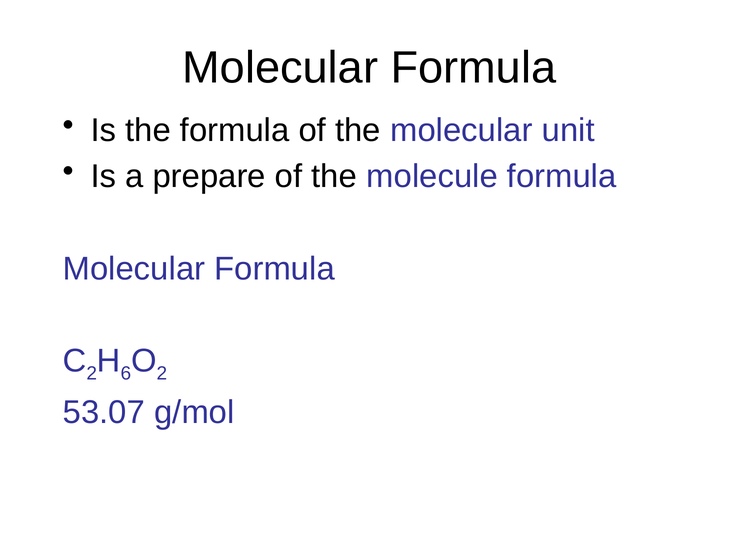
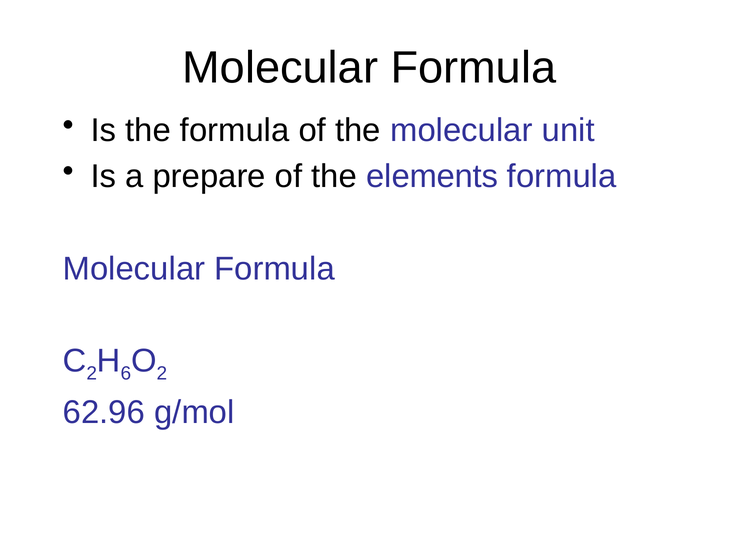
molecule: molecule -> elements (432, 176)
53.07: 53.07 -> 62.96 (104, 412)
